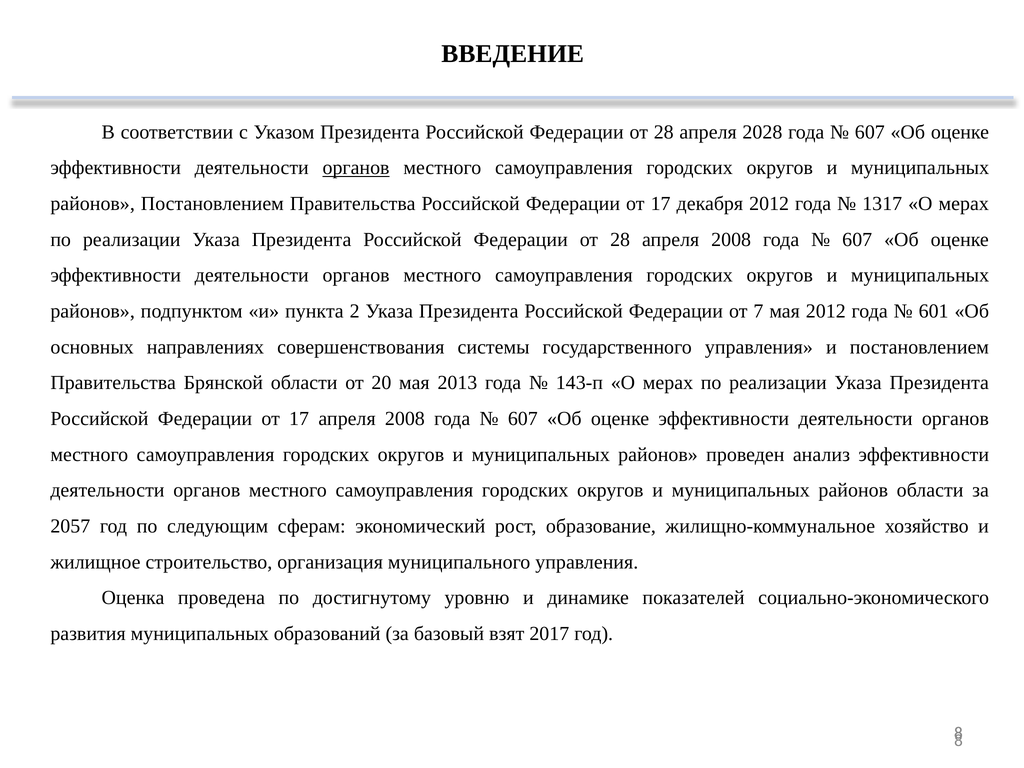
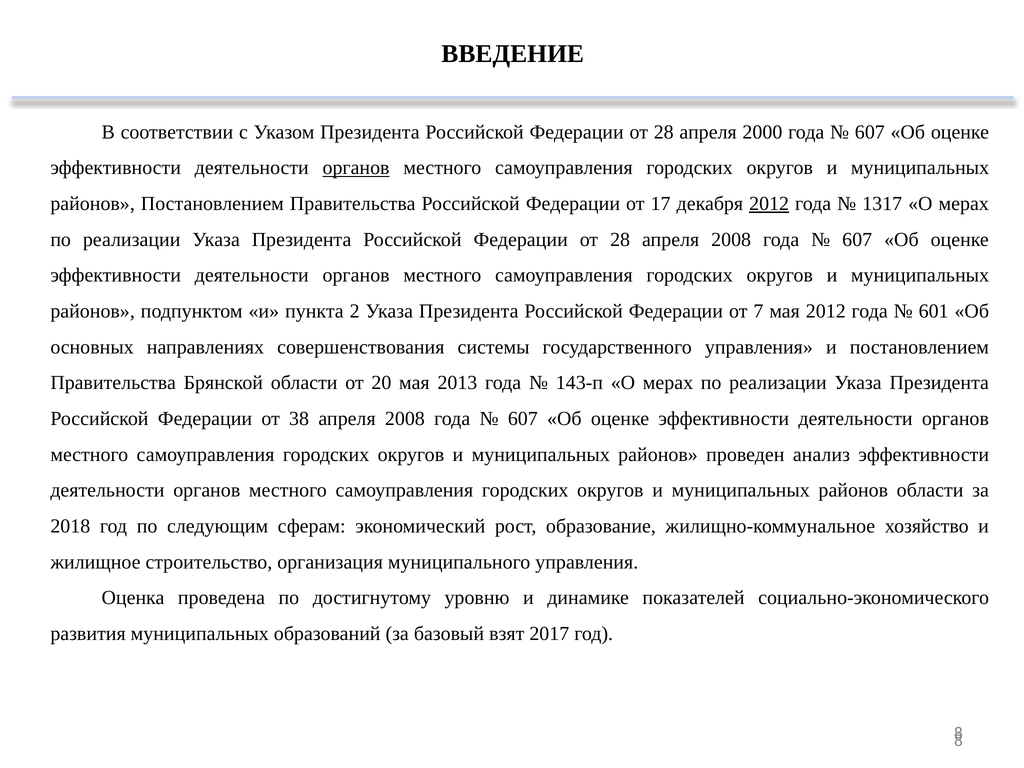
2028: 2028 -> 2000 (762, 132)
2012 underline: none -> present (769, 204)
17: 17 -> 38 (299, 419)
2057: 2057 -> 2018 (70, 526)
